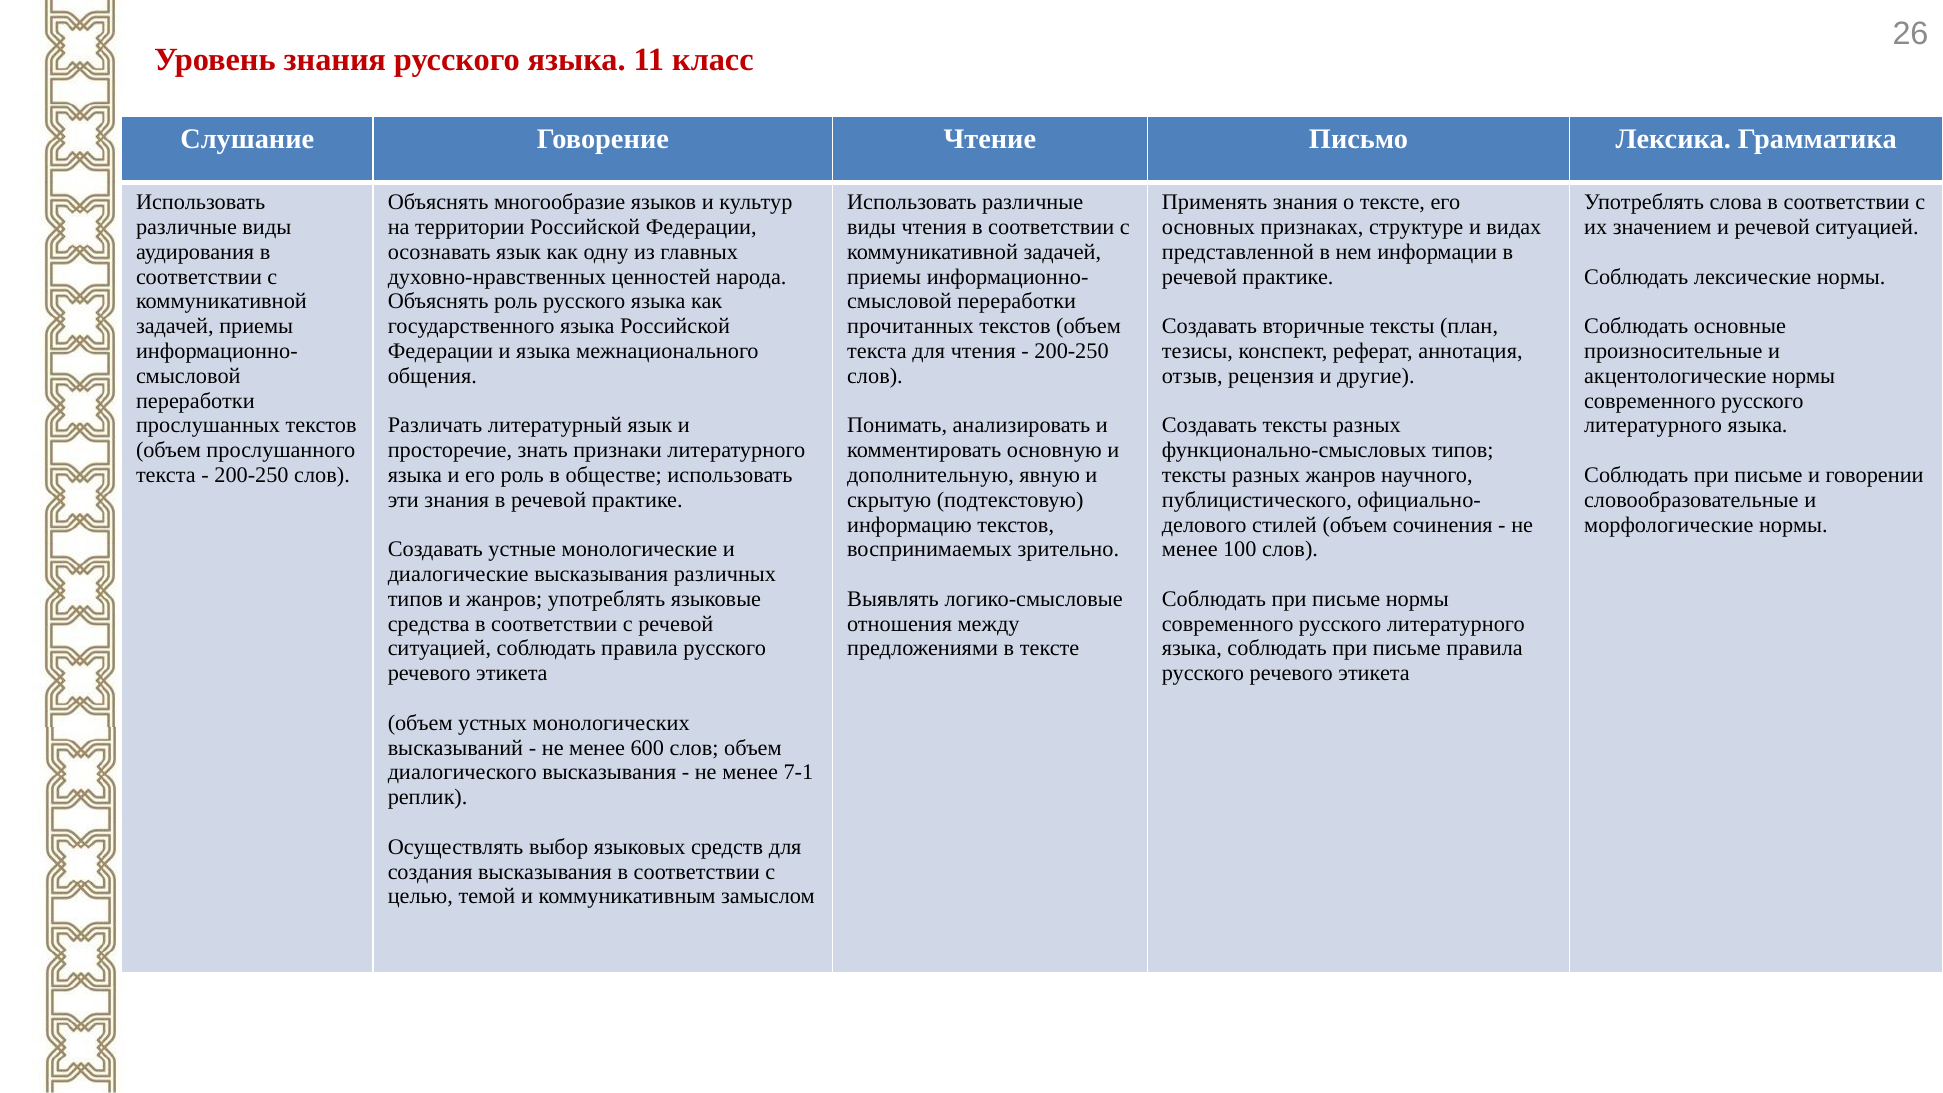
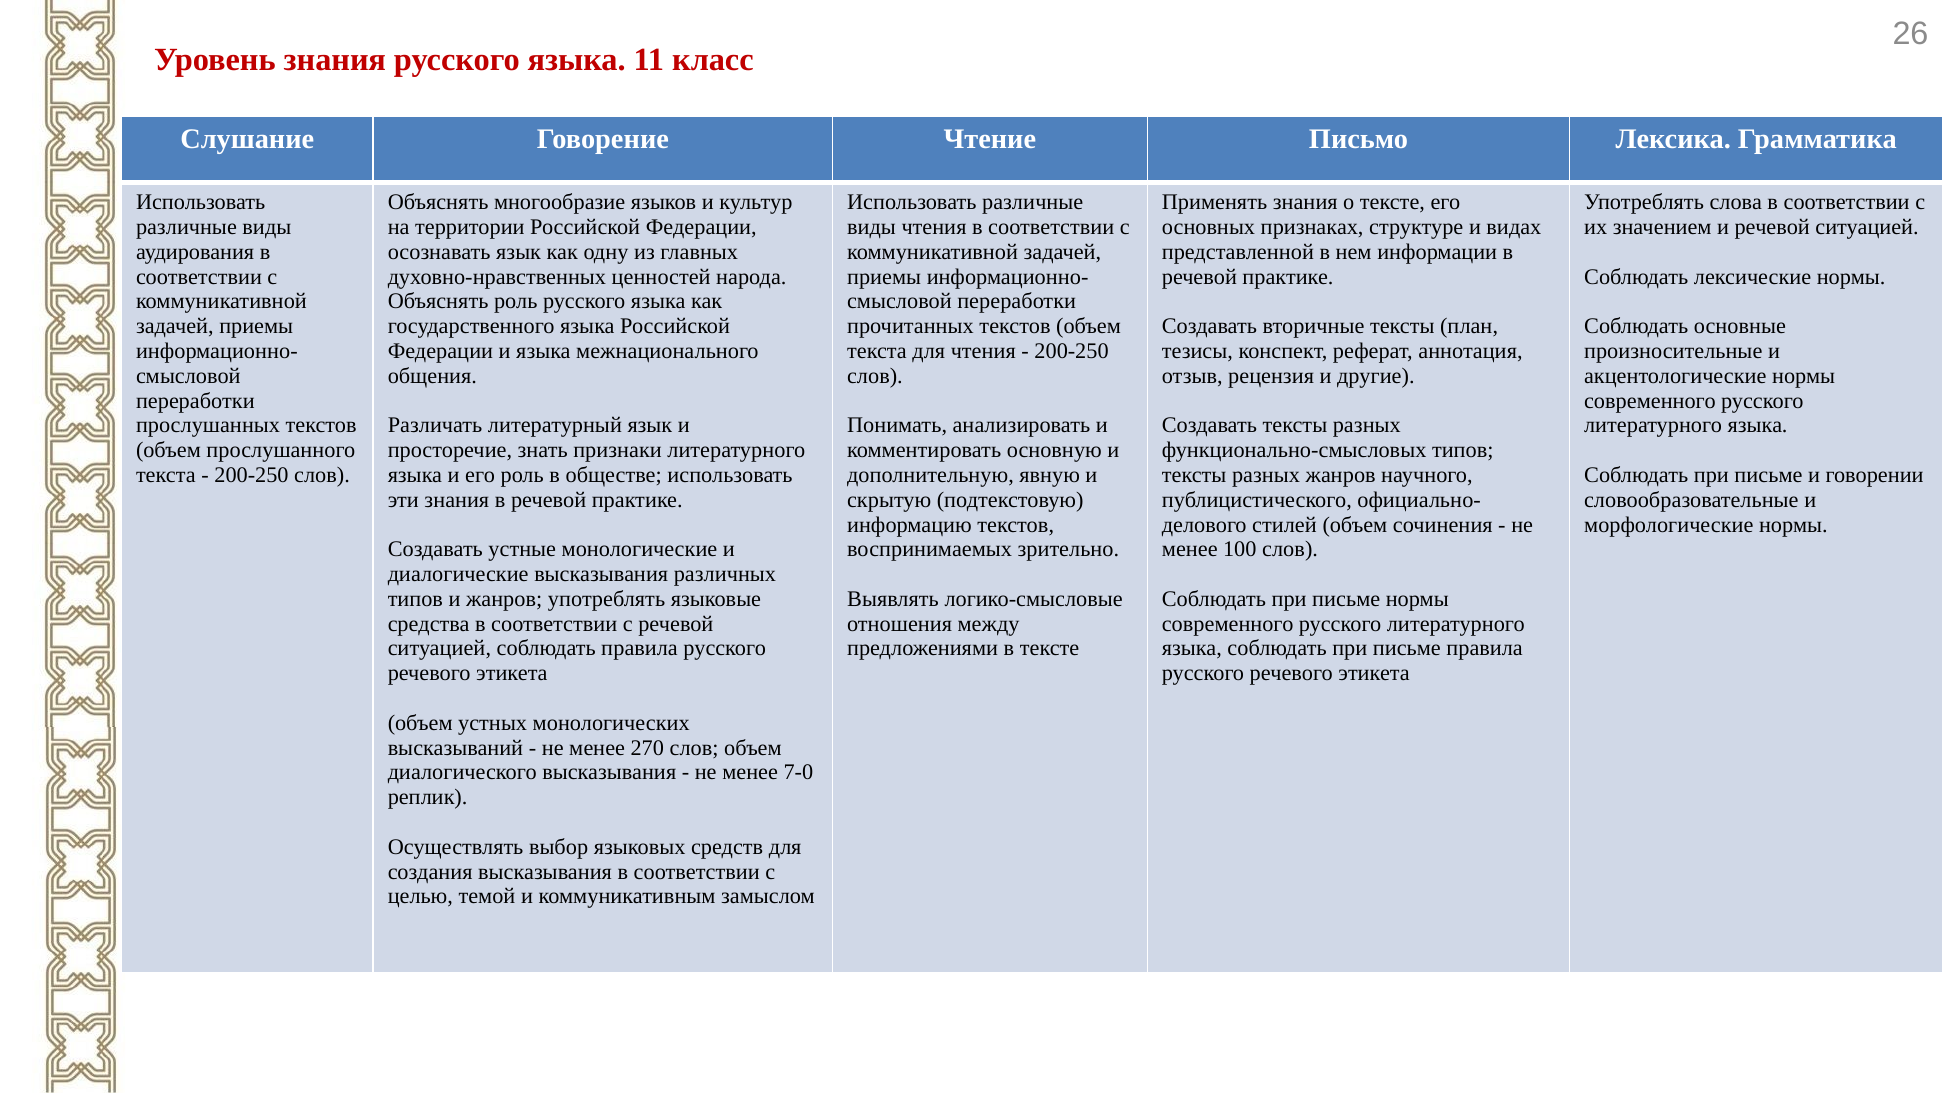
600: 600 -> 270 (647, 748)
7-1: 7-1 -> 7-0 (798, 773)
